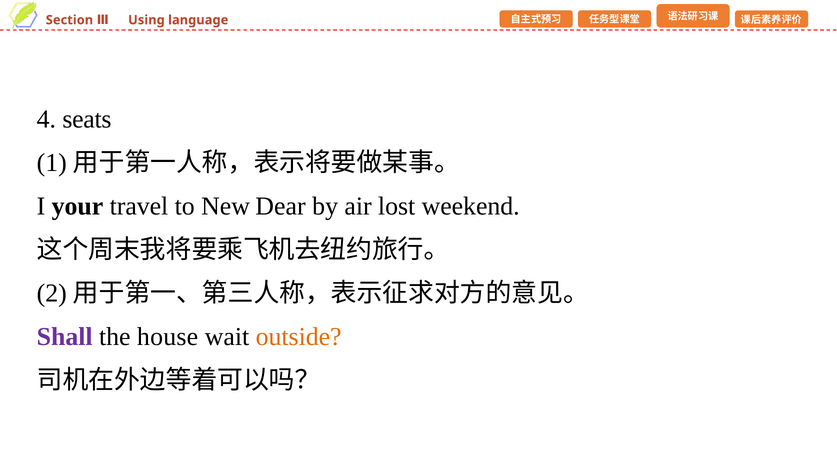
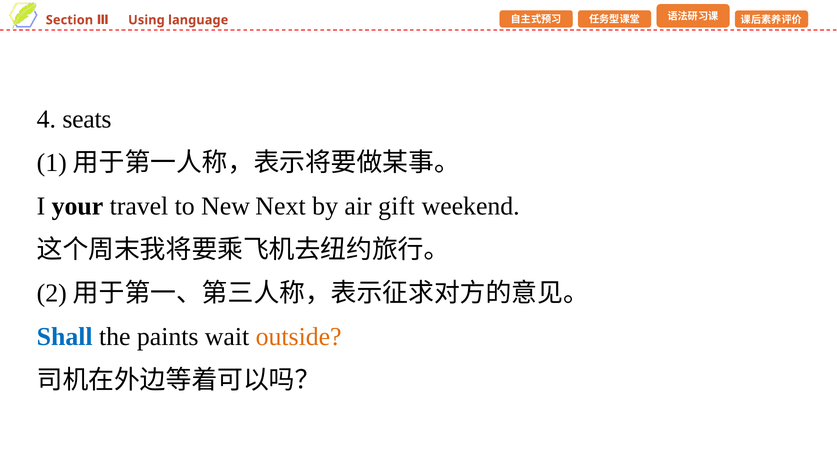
Dear: Dear -> Next (281, 206)
lost: lost -> gift (396, 206)
Shall colour: purple -> blue (65, 336)
house: house -> paints (168, 336)
